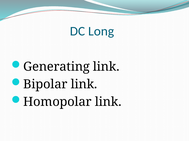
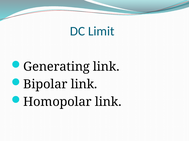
Long: Long -> Limit (101, 31)
